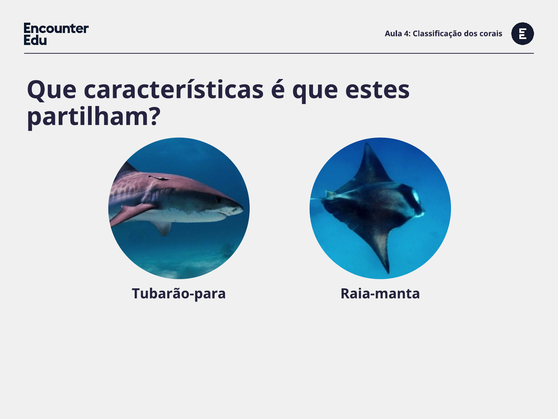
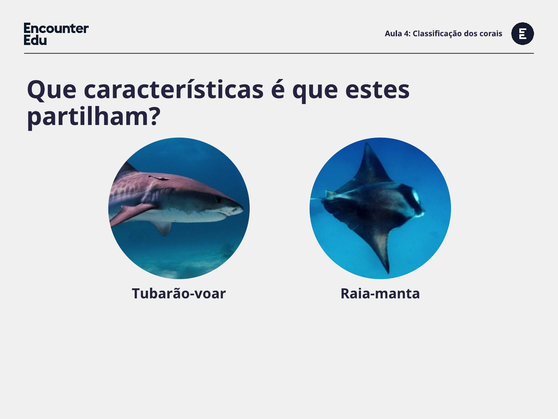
Tubarão-para: Tubarão-para -> Tubarão-voar (179, 293)
